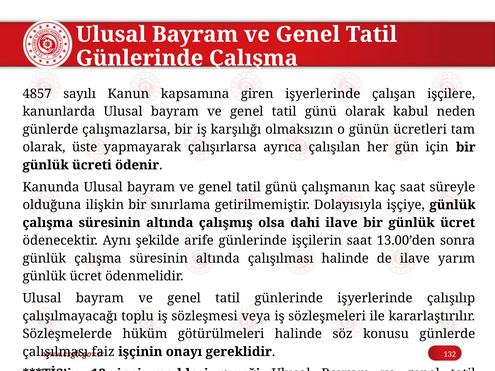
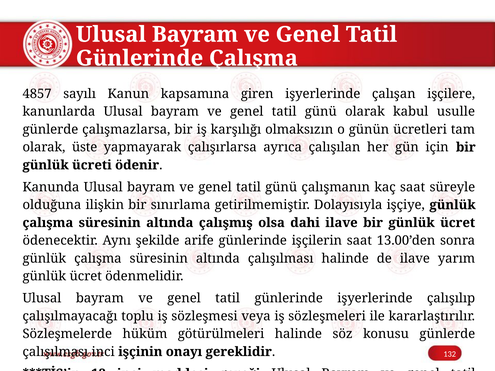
neden: neden -> usulle (456, 112)
çalışılması faiz: faiz -> inci (103, 352)
